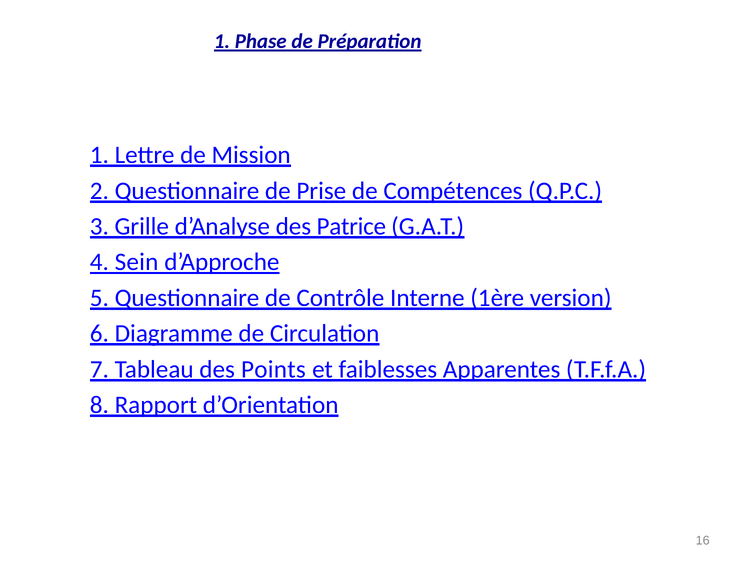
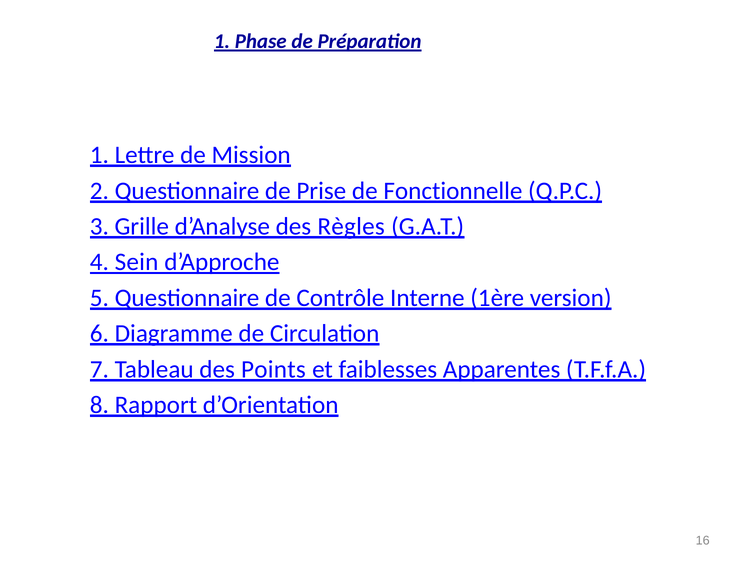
Compétences: Compétences -> Fonctionnelle (453, 191)
Patrice: Patrice -> Règles (351, 227)
